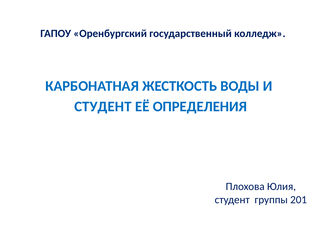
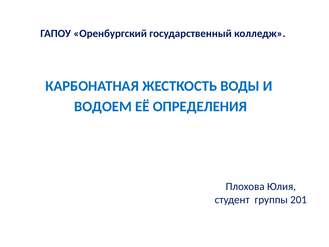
СТУДЕНТ: СТУДЕНТ -> ВОДОЕМ (103, 106)
